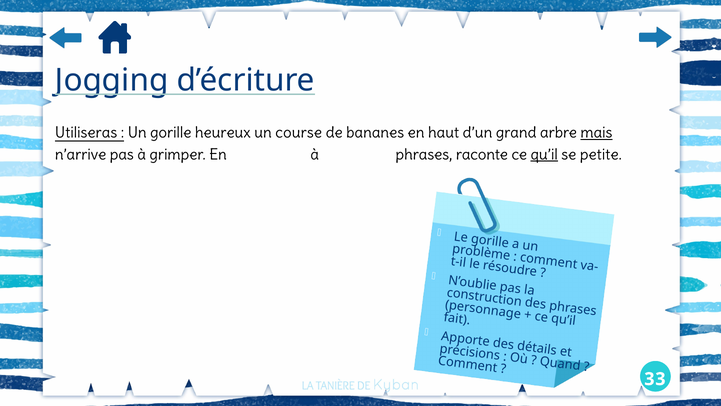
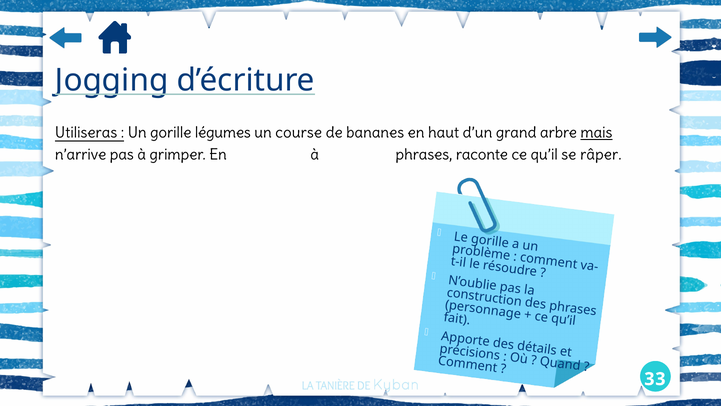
heureux: heureux -> légumes (223, 133)
qu’il underline: present -> none (544, 154)
petite: petite -> râper (601, 154)
